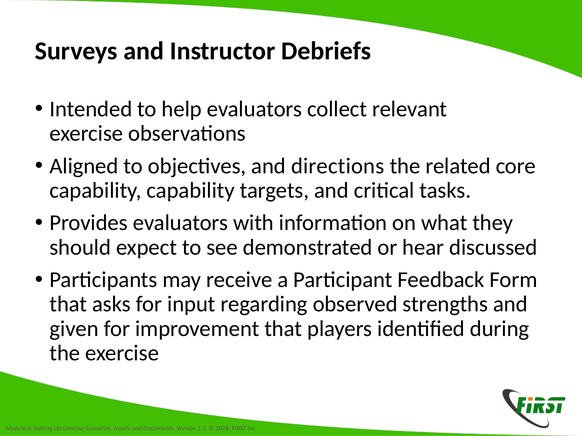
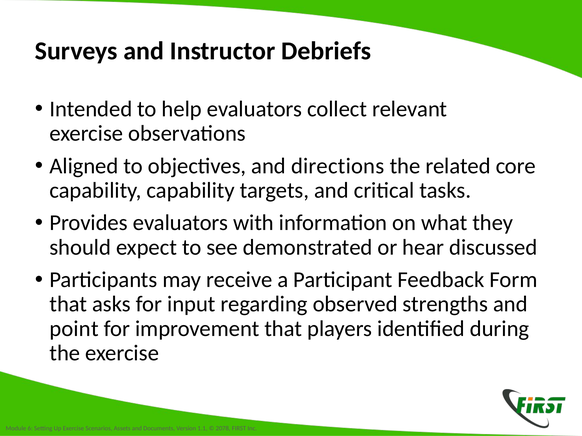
given: given -> point (74, 329)
